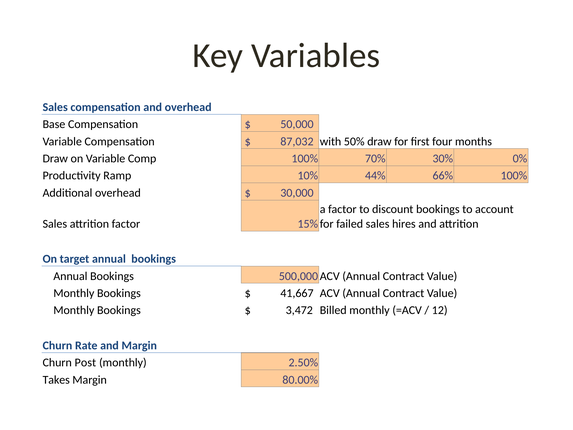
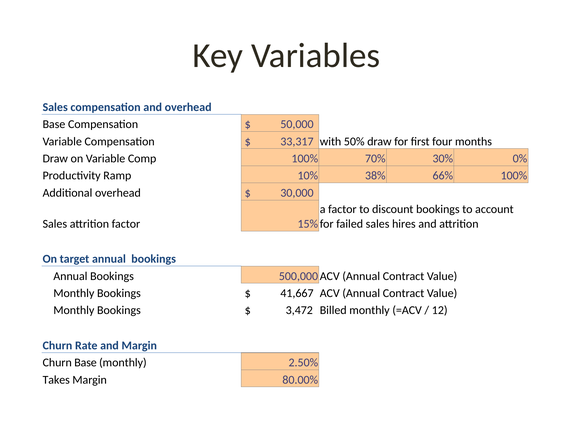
87,032: 87,032 -> 33,317 (297, 141)
44%: 44% -> 38% (375, 176)
Churn Post: Post -> Base (86, 362)
